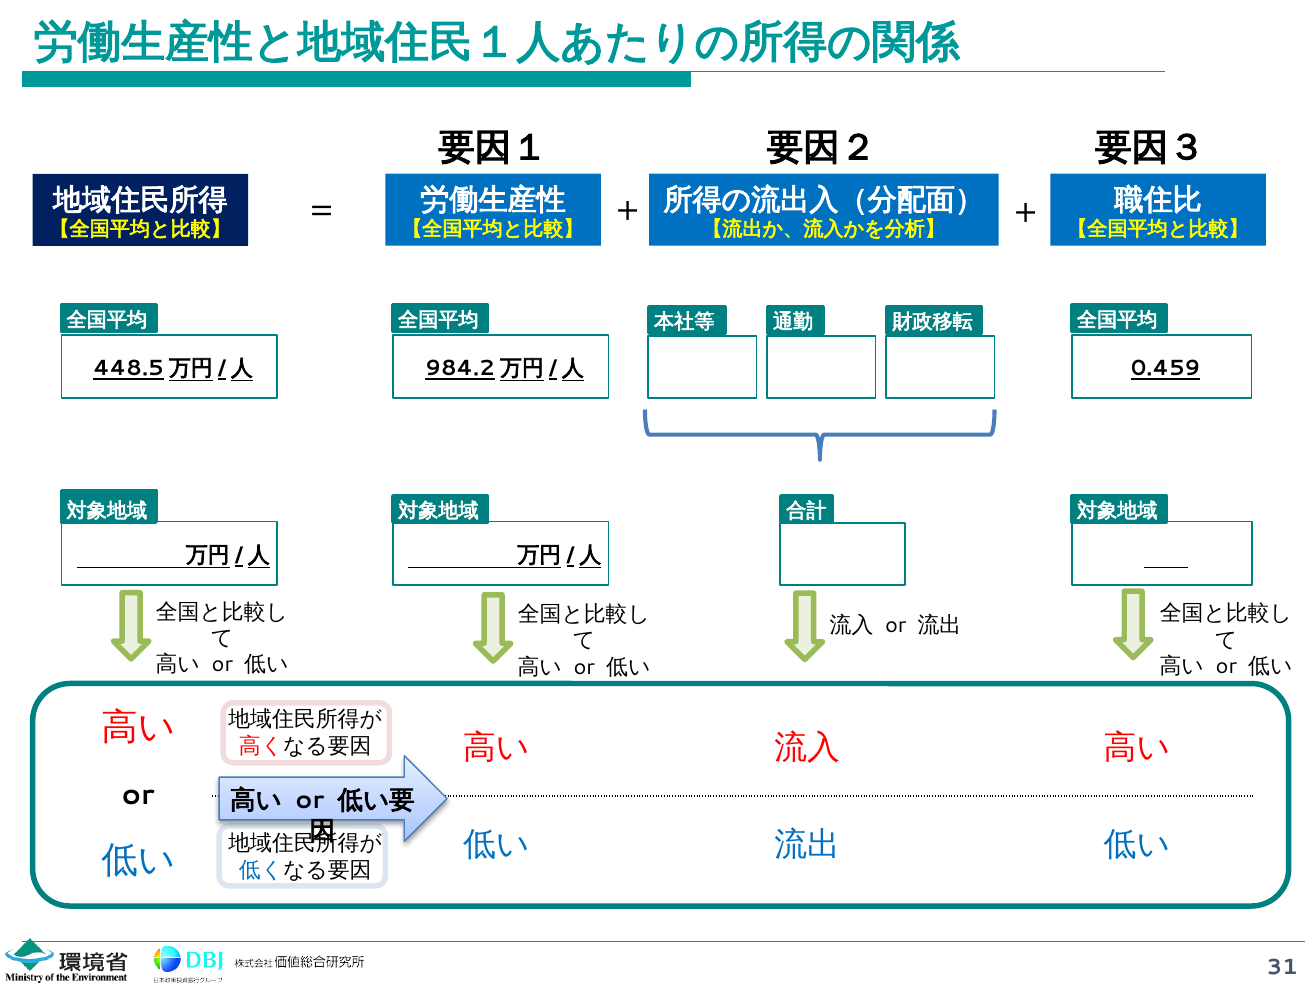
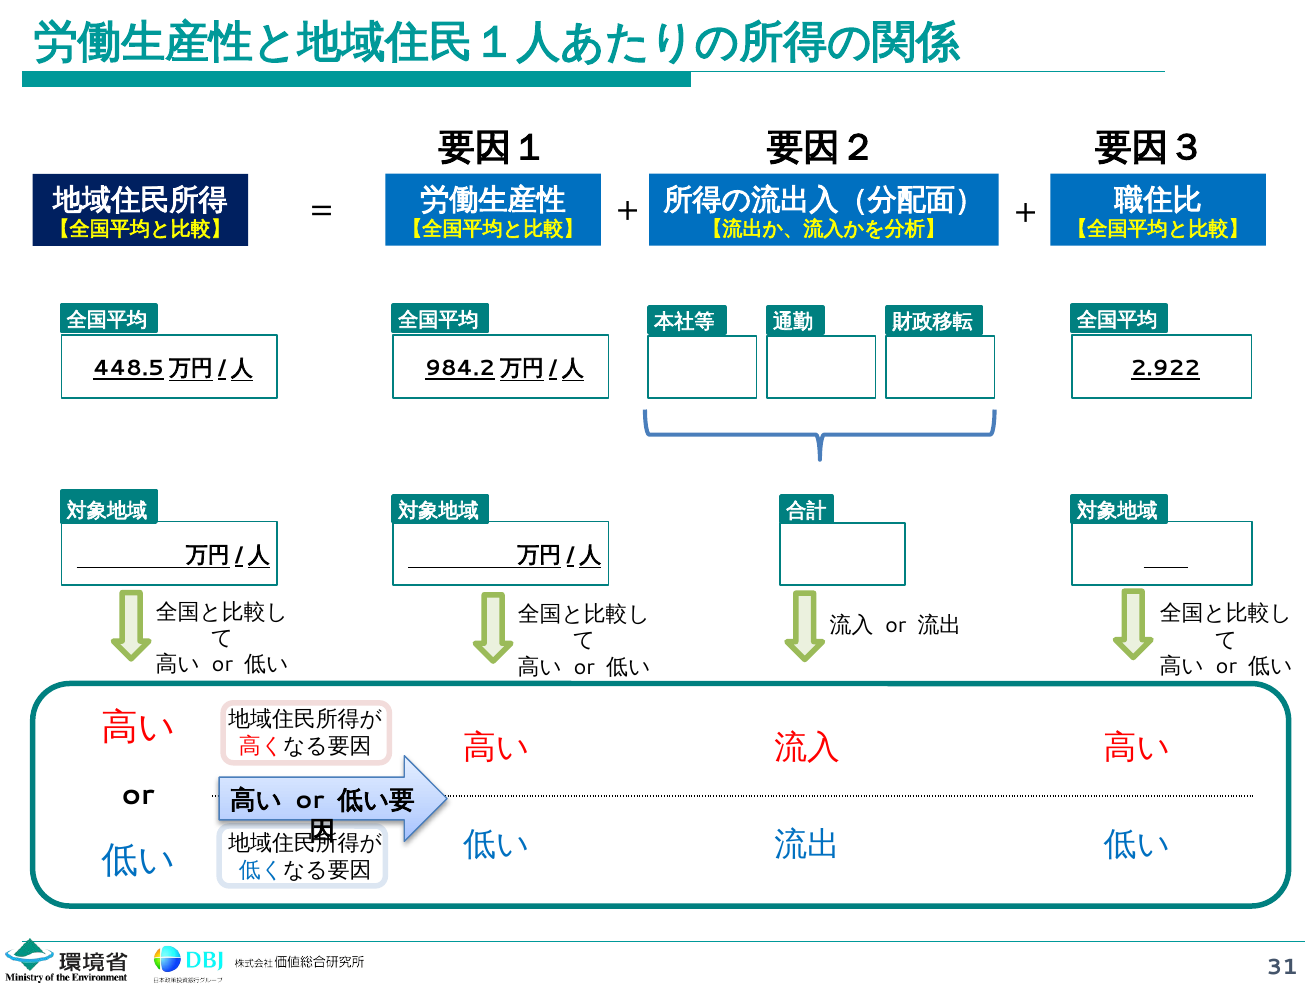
0.459: 0.459 -> 2.922 (1165, 368)
